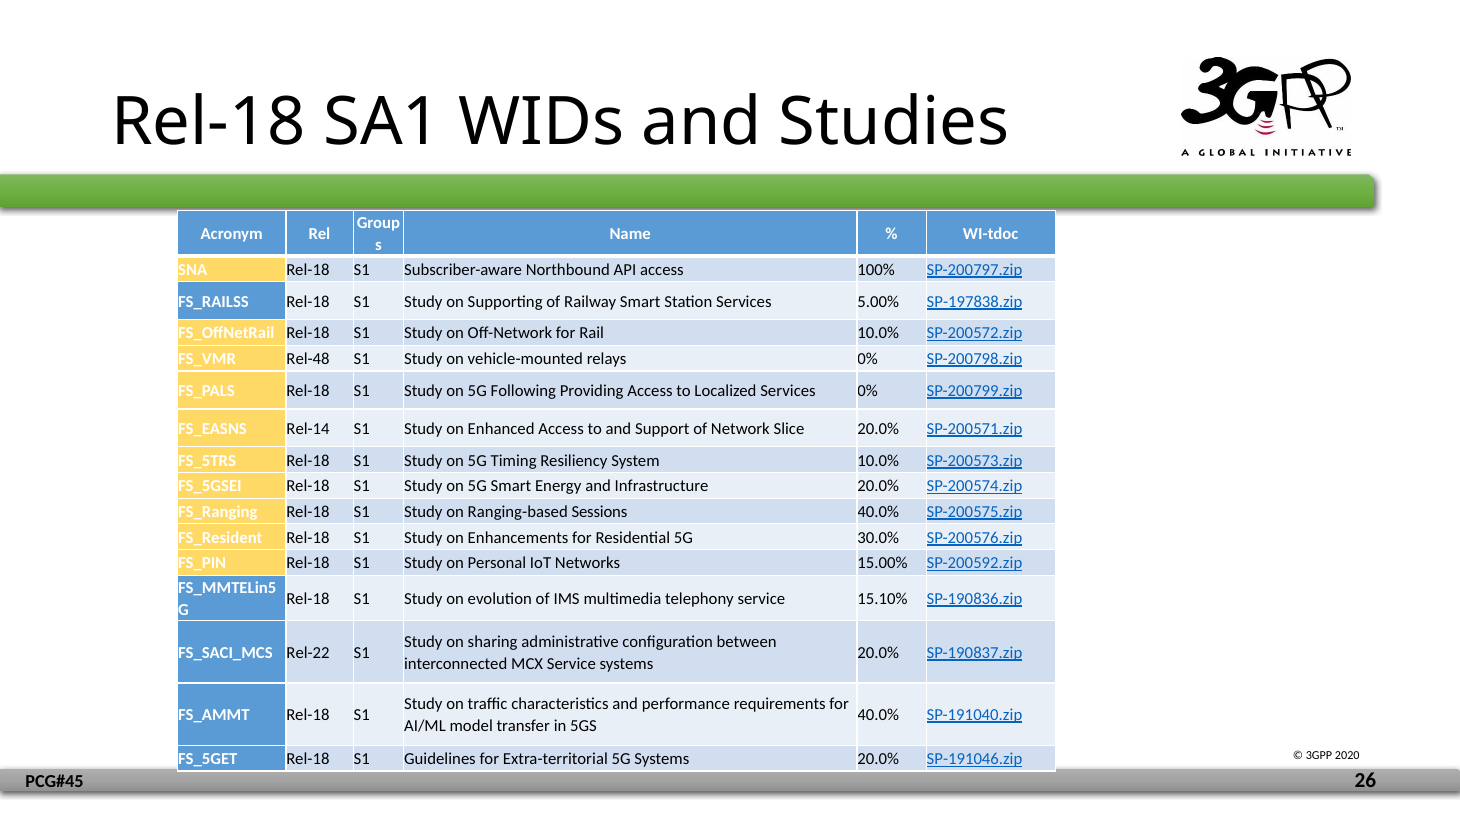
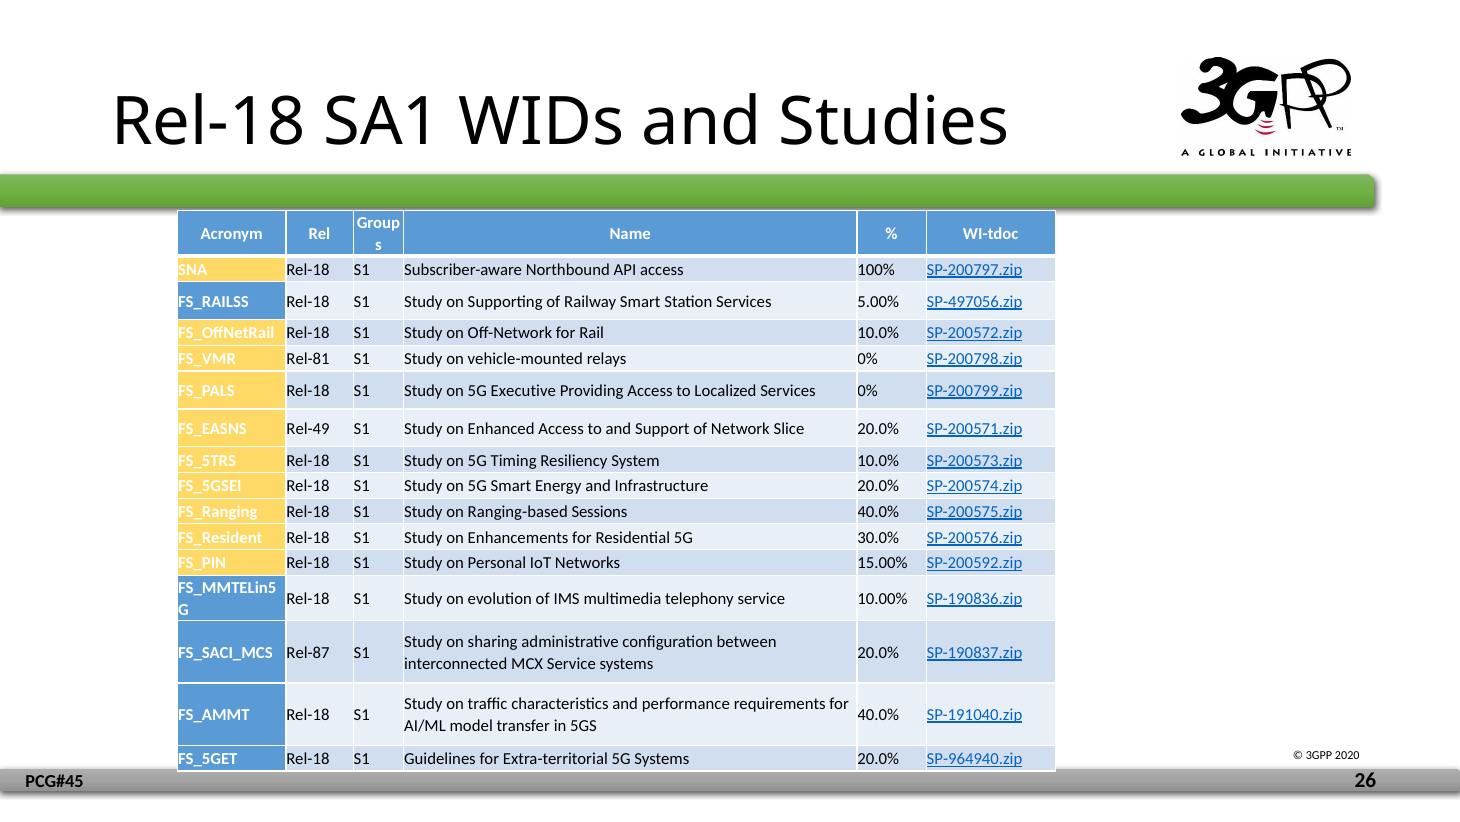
SP-197838.zip: SP-197838.zip -> SP-497056.zip (975, 301)
Rel-48: Rel-48 -> Rel-81 (308, 359)
Following: Following -> Executive (523, 390)
Rel-14: Rel-14 -> Rel-49 (308, 428)
15.10%: 15.10% -> 10.00% (882, 598)
Rel-22: Rel-22 -> Rel-87 (308, 652)
SP-191046.zip: SP-191046.zip -> SP-964940.zip (975, 758)
